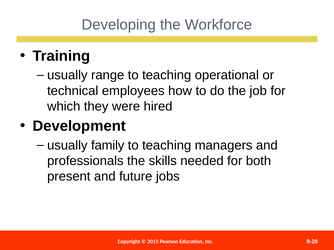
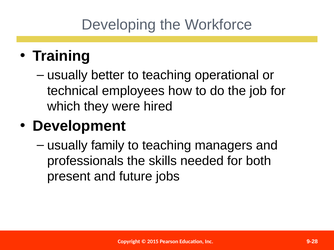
range: range -> better (108, 75)
